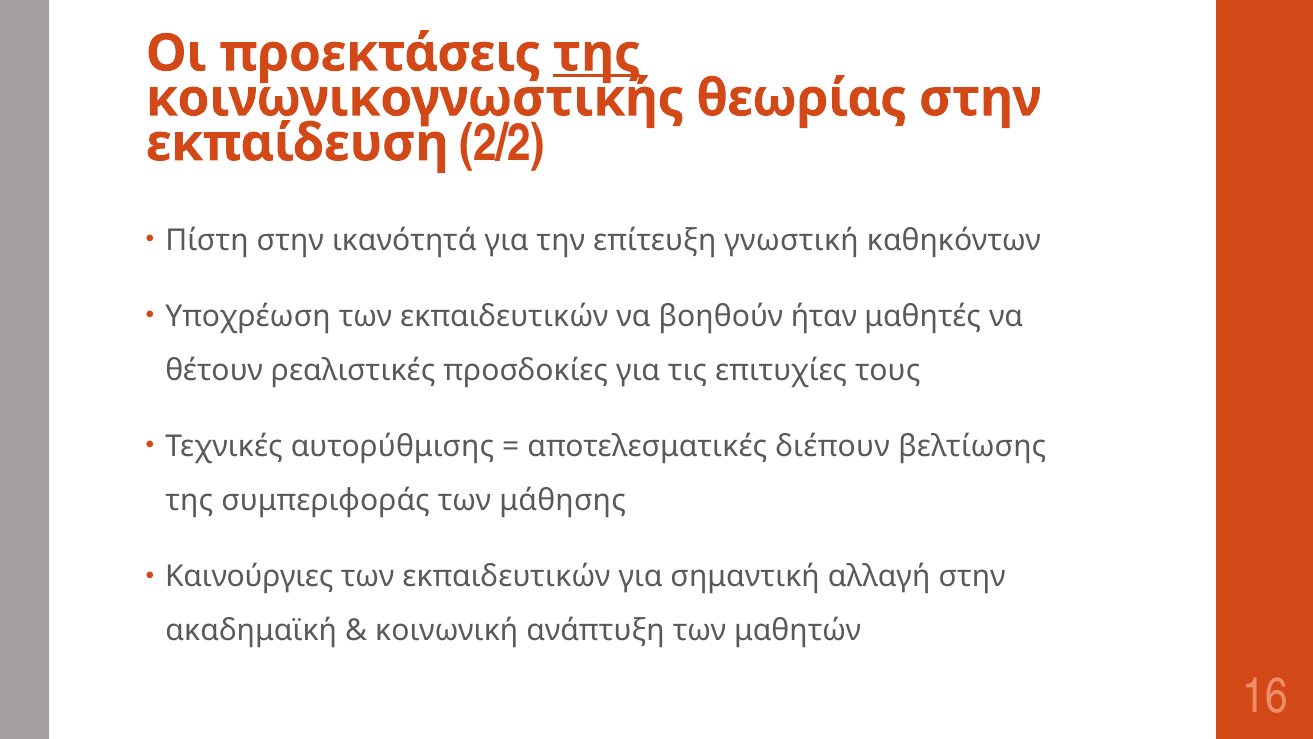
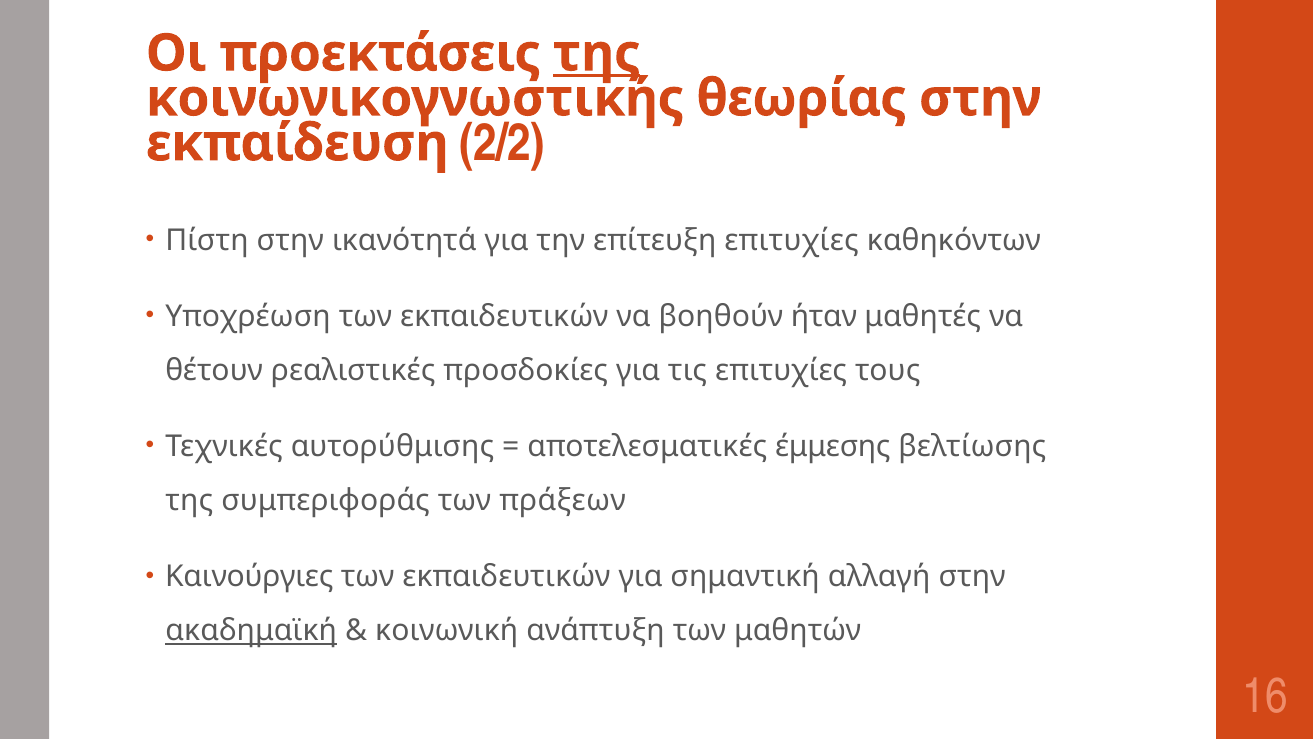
επίτευξη γνωστική: γνωστική -> επιτυχίες (792, 240)
διέπουν: διέπουν -> έμμεσης (833, 446)
μάθησης: μάθησης -> πράξεων (563, 500)
ακαδημαϊκή underline: none -> present (251, 631)
